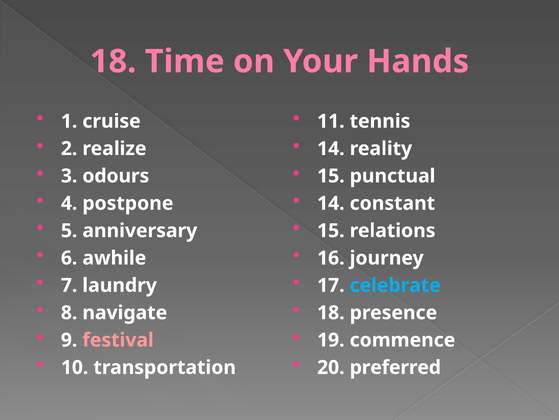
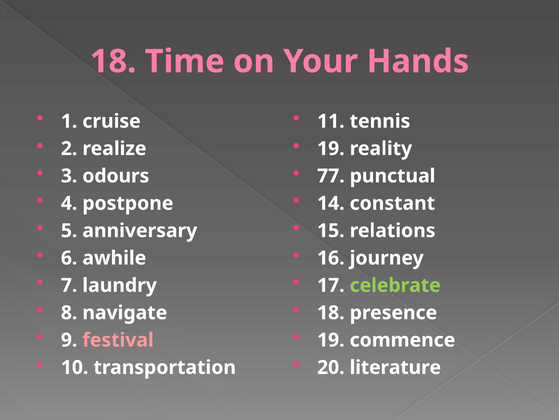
14: 14 -> 19 (331, 148)
15: 15 -> 77 (331, 176)
celebrate colour: light blue -> light green (395, 285)
preferred: preferred -> literature (395, 367)
